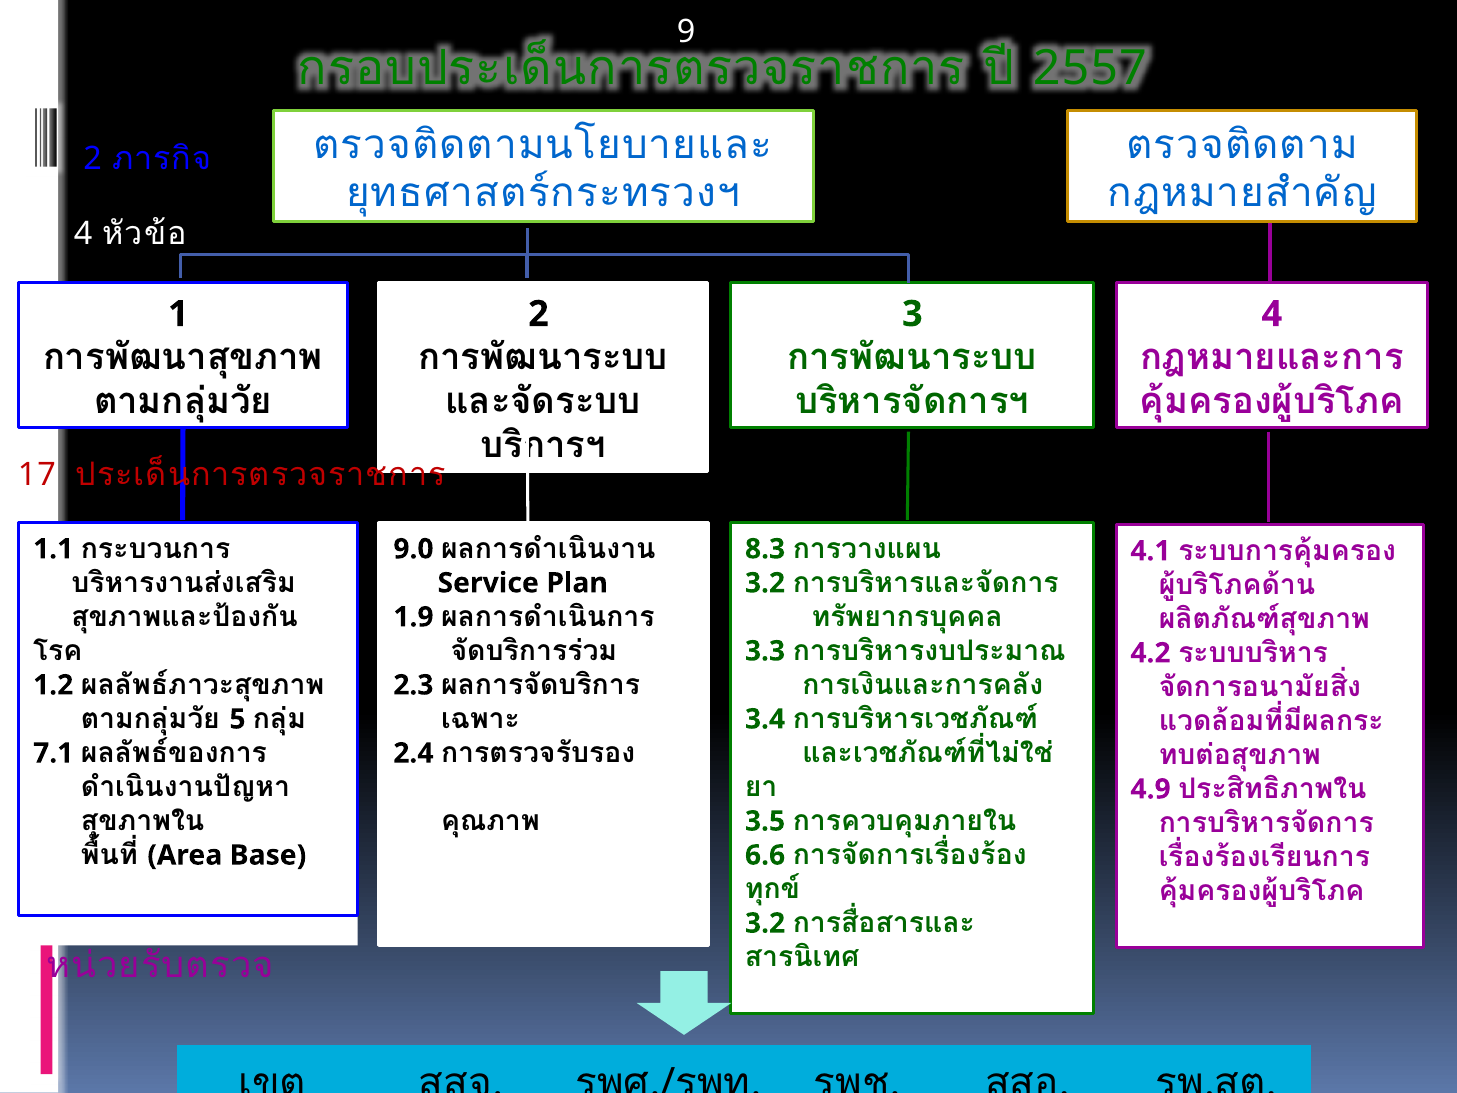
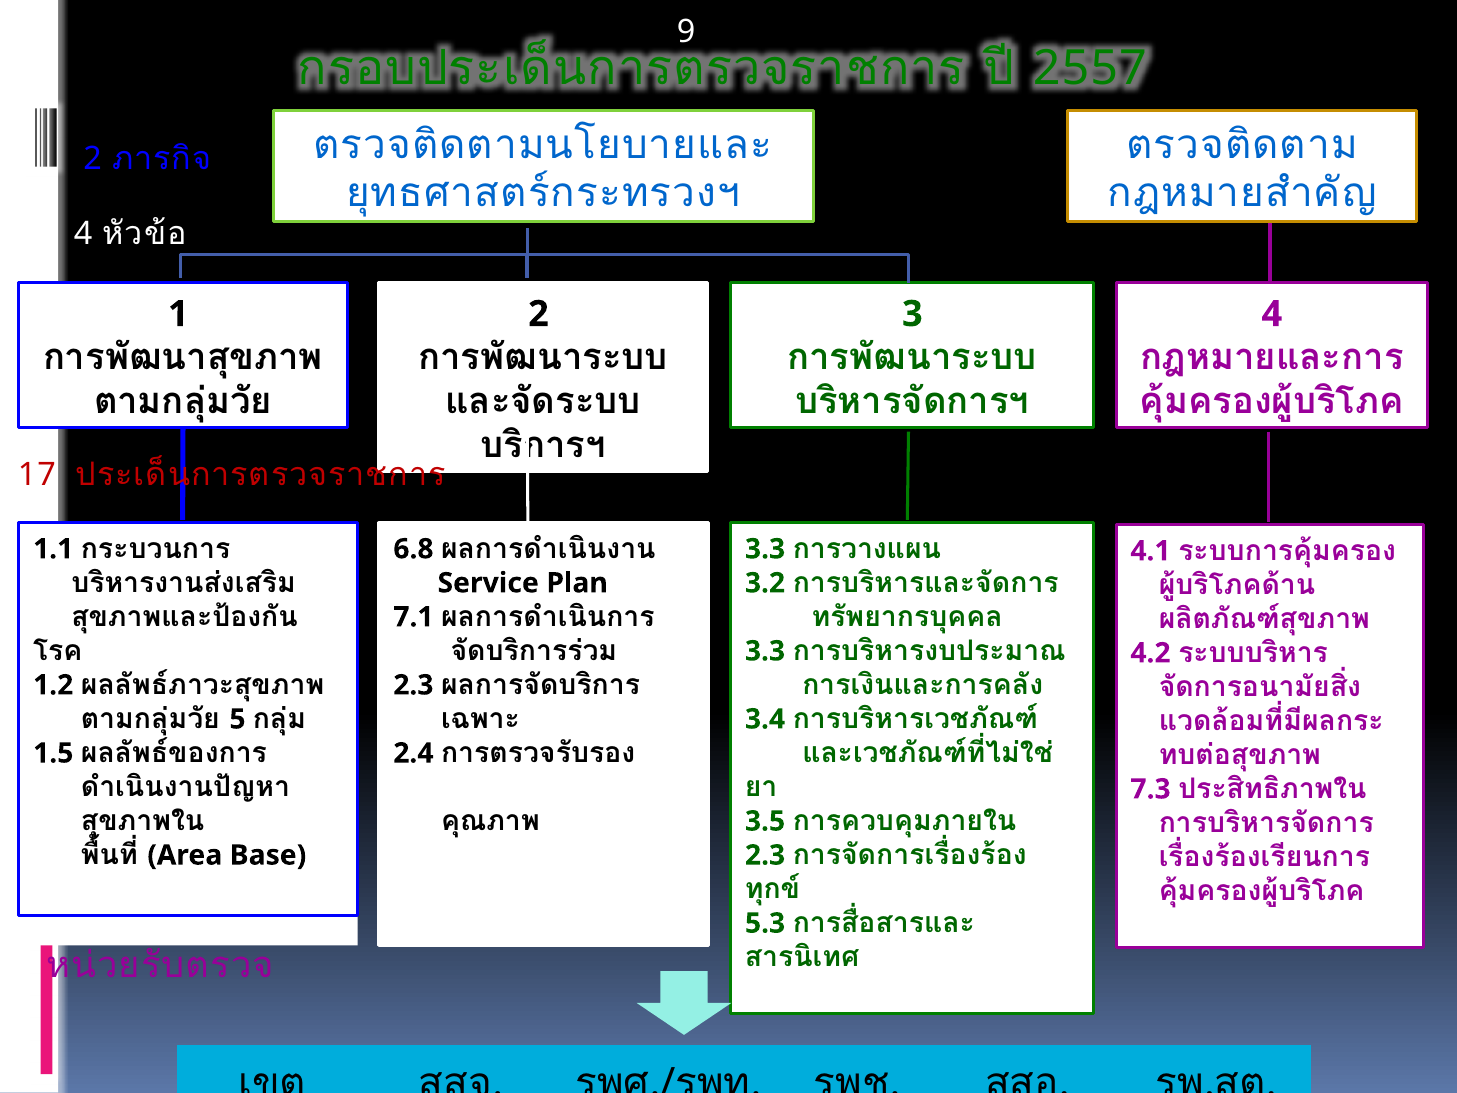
9.0: 9.0 -> 6.8 (413, 549)
8.3: 8.3 -> 3.3 (765, 549)
1.9: 1.9 -> 7.1 (413, 617)
7.1: 7.1 -> 1.5 (53, 753)
4.9: 4.9 -> 7.3 (1151, 789)
6.6: 6.6 -> 2.3 (765, 855)
3.2: 3.2 -> 5.3 (765, 923)
